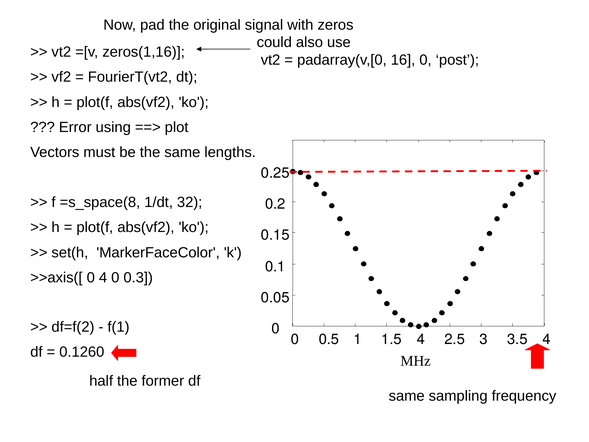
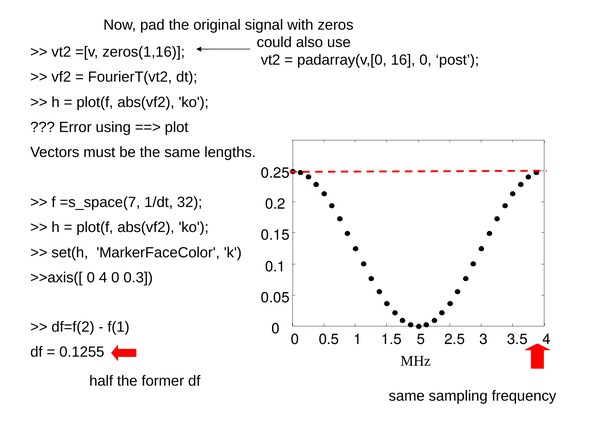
=s_space(8: =s_space(8 -> =s_space(7 (100, 202)
1.5 4: 4 -> 5 (421, 339)
0.1260: 0.1260 -> 0.1255 (82, 352)
